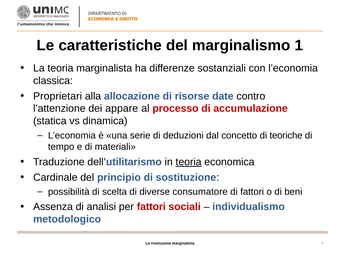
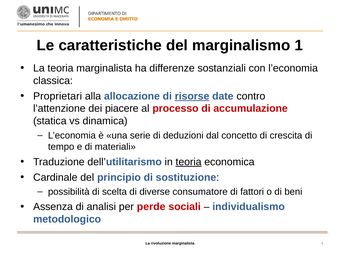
risorse underline: none -> present (192, 96)
appare: appare -> piacere (122, 109)
teoriche: teoriche -> crescita (286, 136)
per fattori: fattori -> perde (151, 207)
